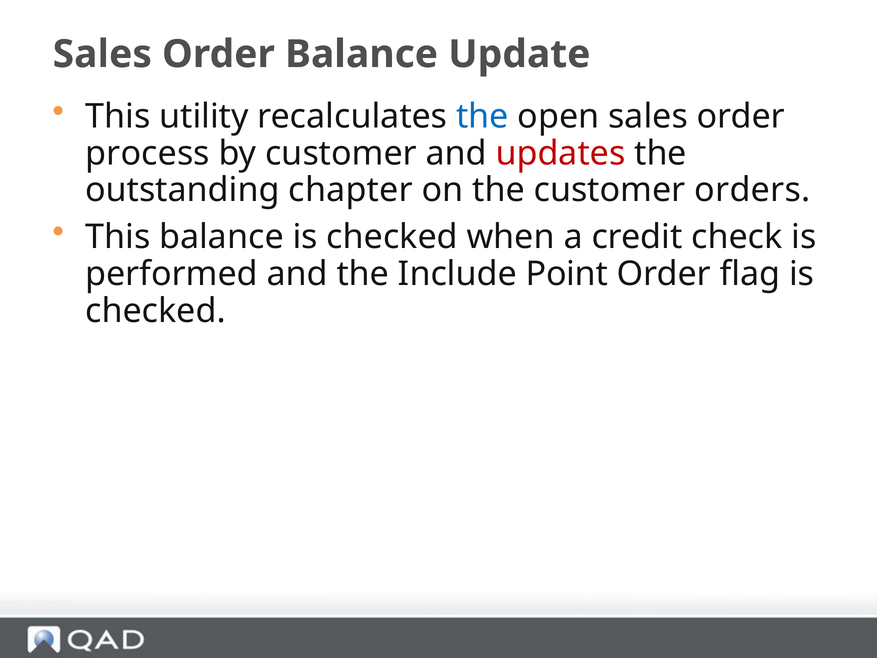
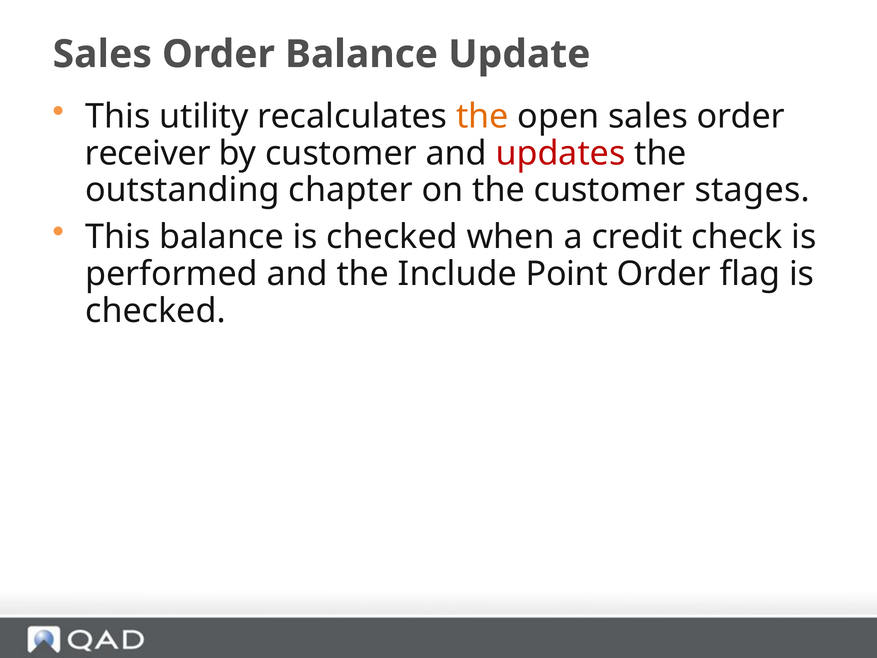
the colour: blue -> orange (482, 116)
process: process -> receiver (148, 153)
orders: orders -> stages (752, 190)
